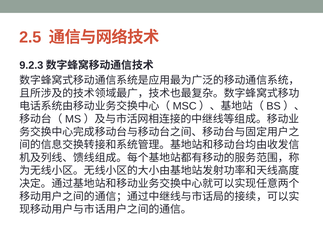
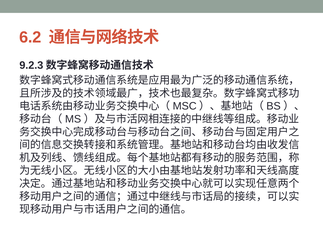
2.5: 2.5 -> 6.2 (30, 37)
